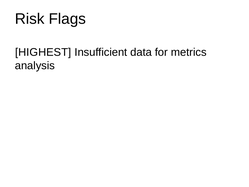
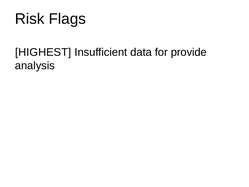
metrics: metrics -> provide (189, 52)
